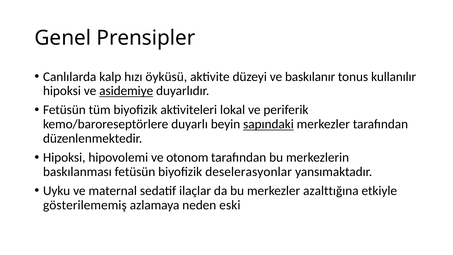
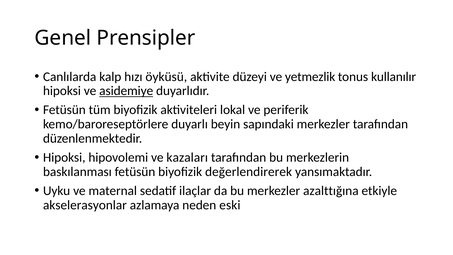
baskılanır: baskılanır -> yetmezlik (310, 77)
sapındaki underline: present -> none (268, 124)
otonom: otonom -> kazaları (187, 157)
deselerasyonlar: deselerasyonlar -> değerlendirerek (249, 172)
gösterilememiş: gösterilememiş -> akselerasyonlar (85, 205)
